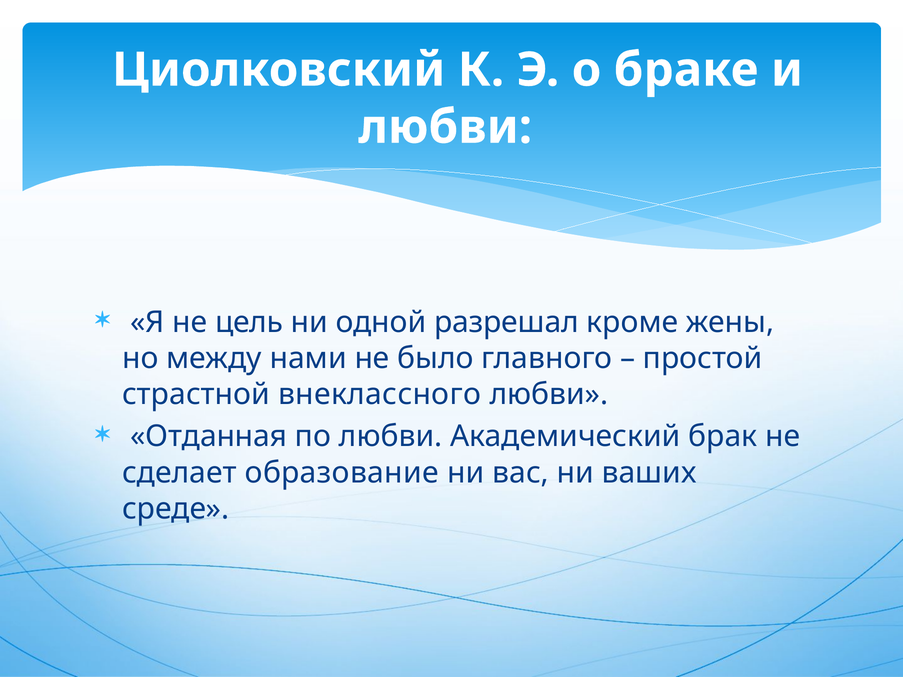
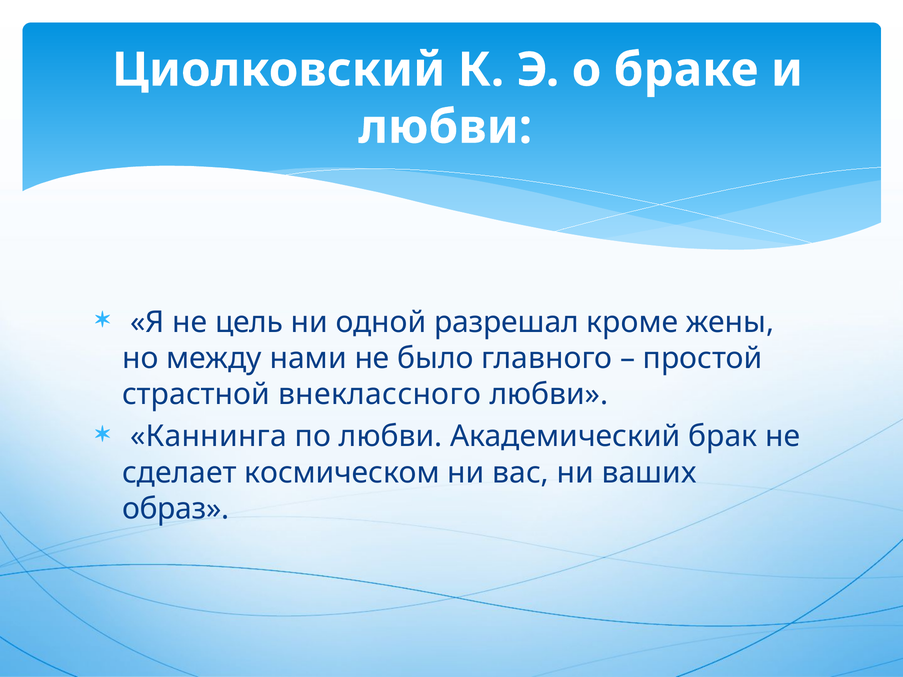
Отданная: Отданная -> Каннинга (208, 437)
образование: образование -> космическом (342, 473)
среде: среде -> образ (176, 509)
